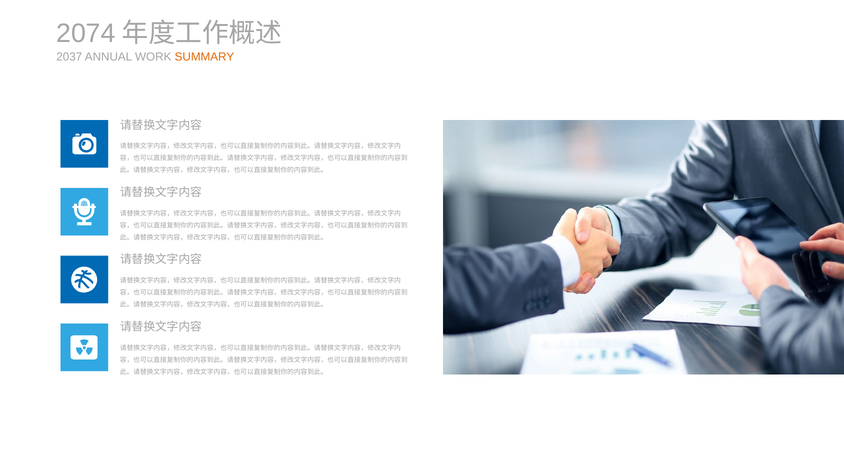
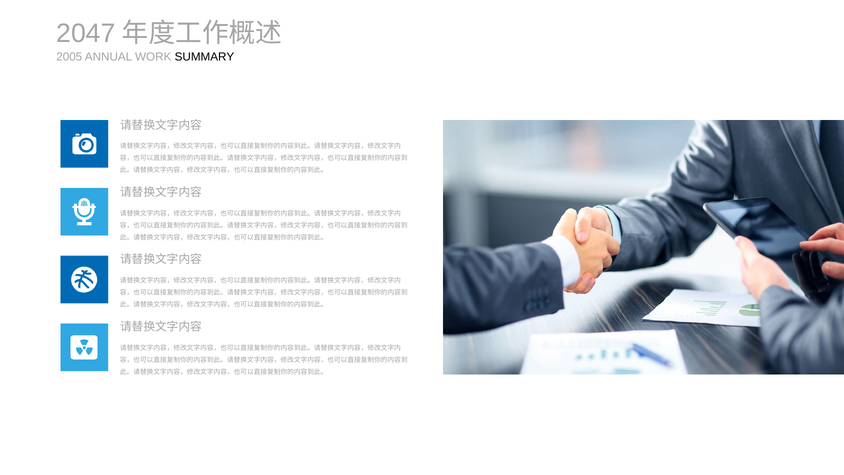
2074: 2074 -> 2047 (86, 33)
2037: 2037 -> 2005 (69, 57)
SUMMARY colour: orange -> black (204, 57)
